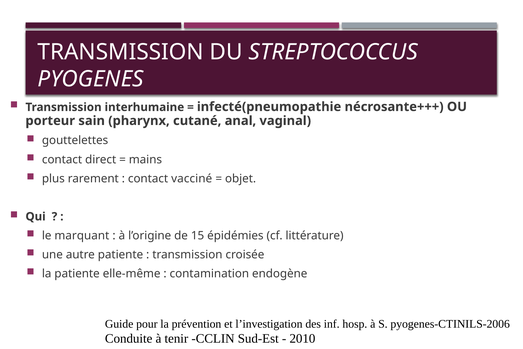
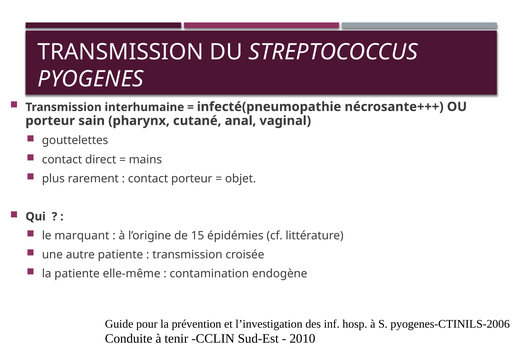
contact vacciné: vacciné -> porteur (192, 178)
